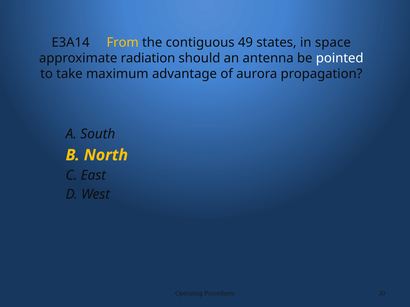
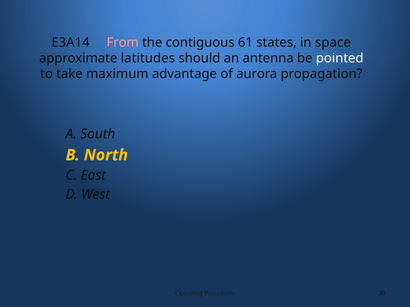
From colour: yellow -> pink (123, 43)
49: 49 -> 61 (245, 43)
radiation: radiation -> latitudes (148, 58)
